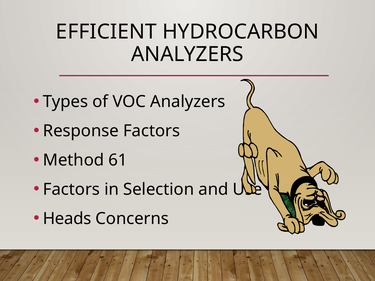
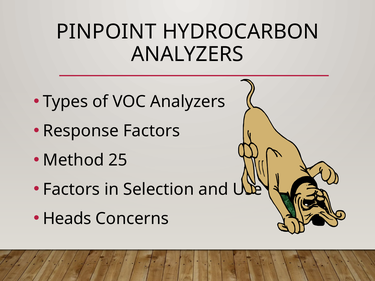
EFFICIENT: EFFICIENT -> PINPOINT (106, 32)
61: 61 -> 25 (118, 160)
